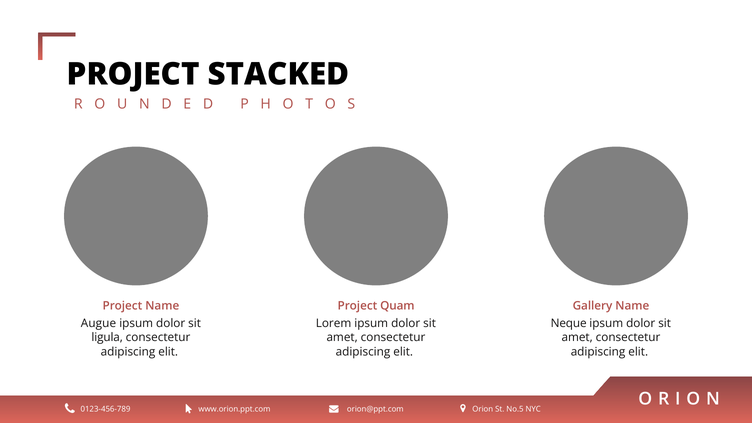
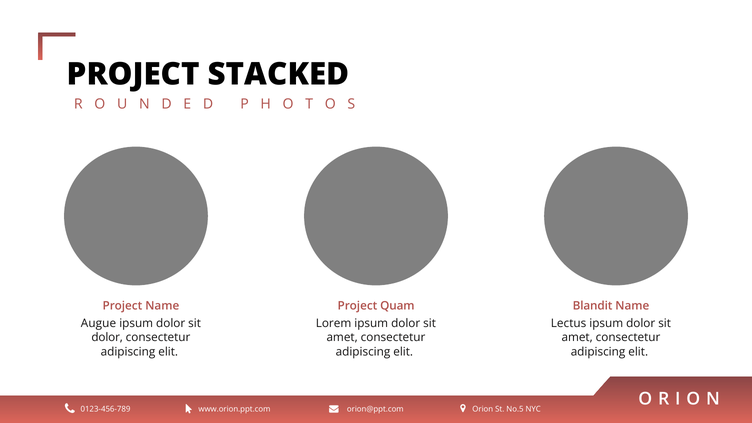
Gallery: Gallery -> Blandit (593, 306)
Neque: Neque -> Lectus (569, 323)
ligula: ligula -> dolor (107, 338)
